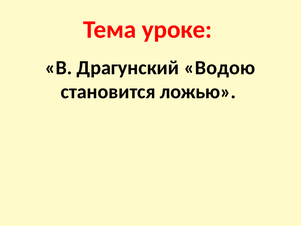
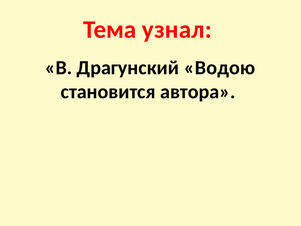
уроке: уроке -> узнал (177, 30)
ложью: ложью -> автора (198, 92)
